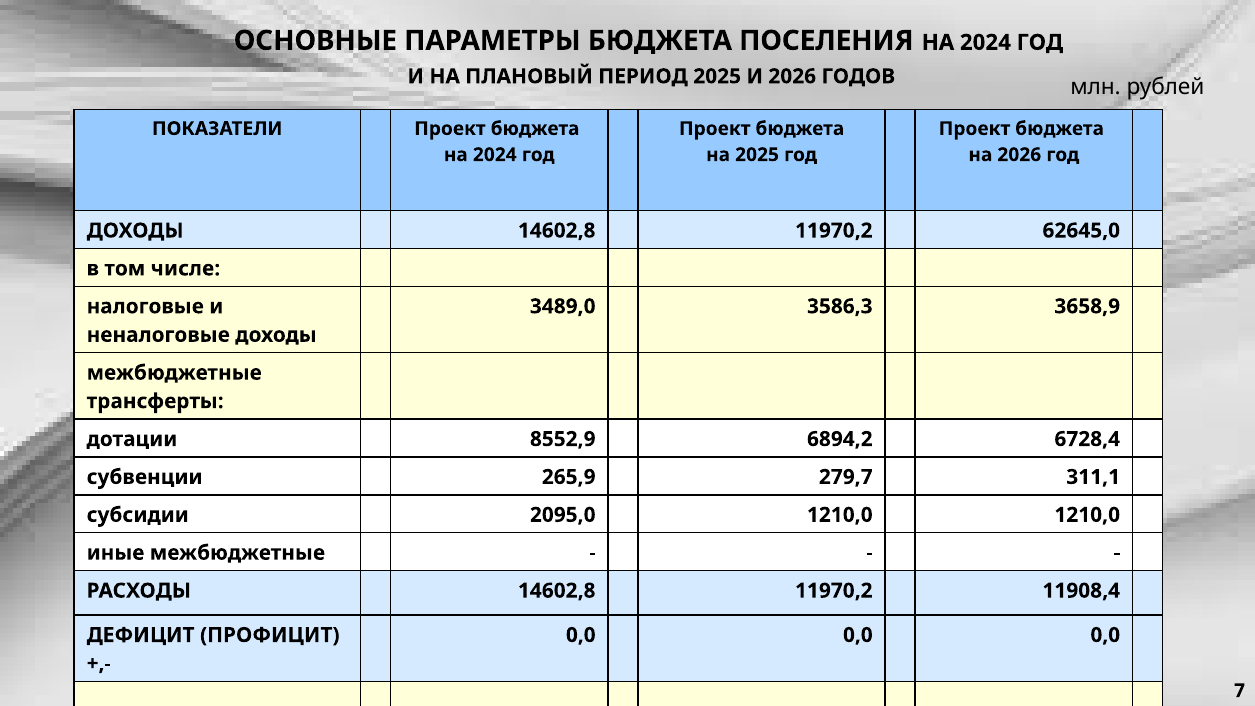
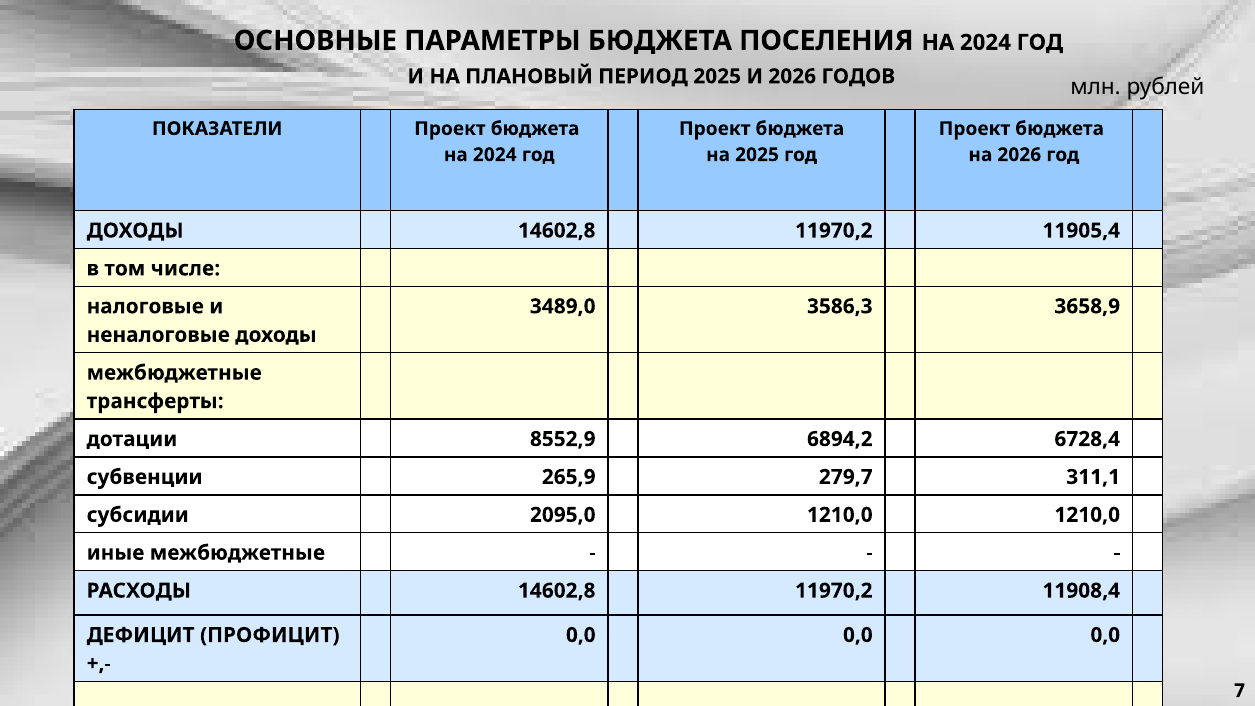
62645,0: 62645,0 -> 11905,4 (1081, 231)
